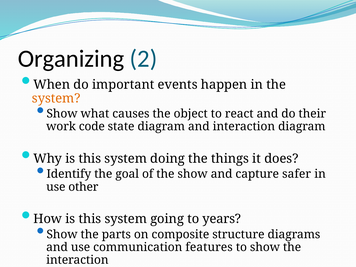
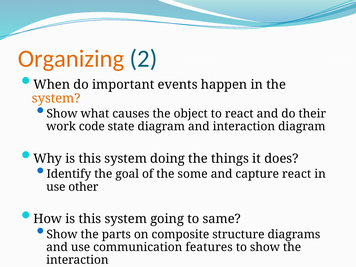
Organizing colour: black -> orange (71, 59)
the show: show -> some (193, 174)
capture safer: safer -> react (297, 174)
years: years -> same (222, 219)
